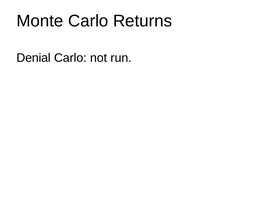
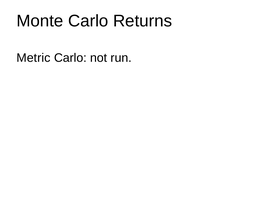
Denial: Denial -> Metric (34, 58)
